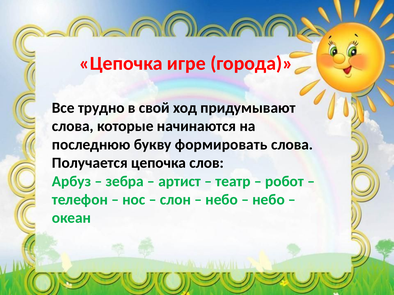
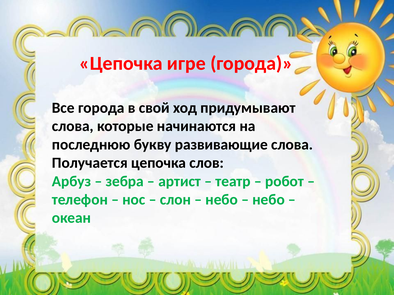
Все трудно: трудно -> города (101, 108)
формировать: формировать -> развивающие (221, 145)
